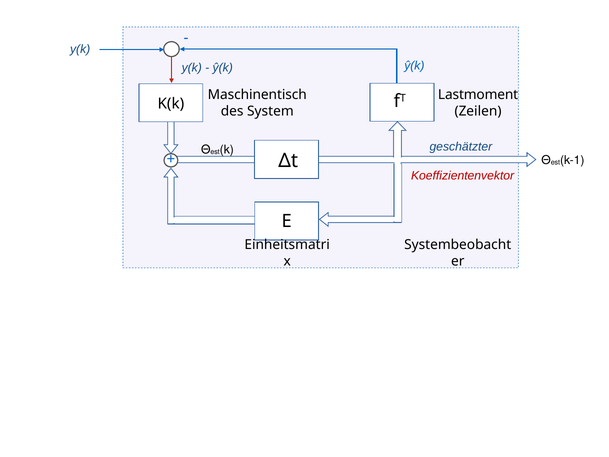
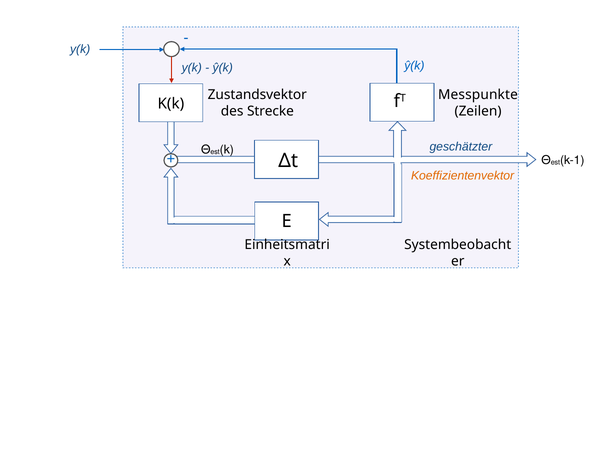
Maschinentisch: Maschinentisch -> Zustandsvektor (257, 94)
Lastmoment: Lastmoment -> Messpunkte (478, 95)
System: System -> Strecke (270, 111)
Koeffizientenvektor colour: red -> orange (463, 176)
